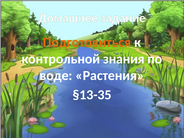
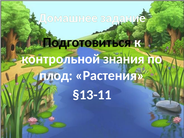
Подготовиться colour: orange -> black (87, 42)
воде: воде -> плод (56, 75)
§13-35: §13-35 -> §13-11 (92, 95)
